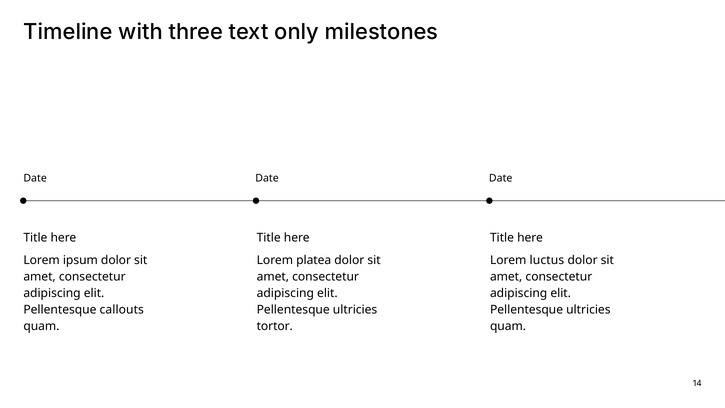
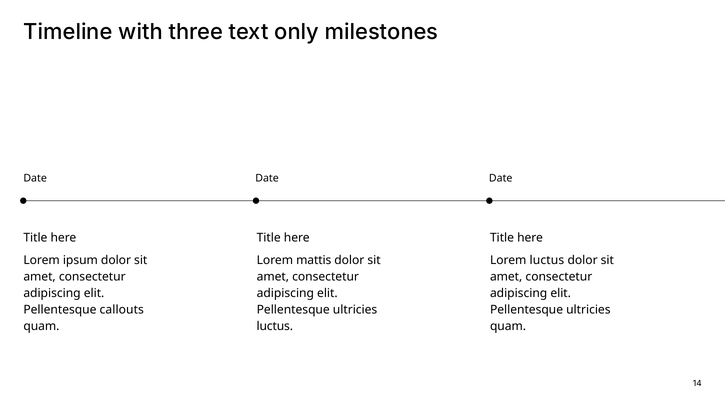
platea: platea -> mattis (314, 260)
tortor: tortor -> luctus (275, 326)
